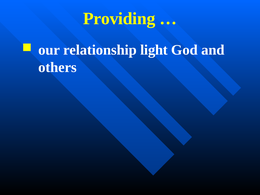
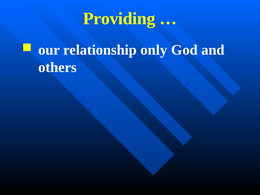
light: light -> only (154, 50)
